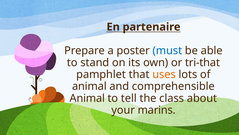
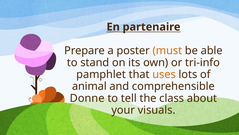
must colour: blue -> orange (167, 50)
tri-that: tri-that -> tri-info (202, 62)
Animal: Animal -> Donne (87, 98)
marins: marins -> visuals (157, 110)
